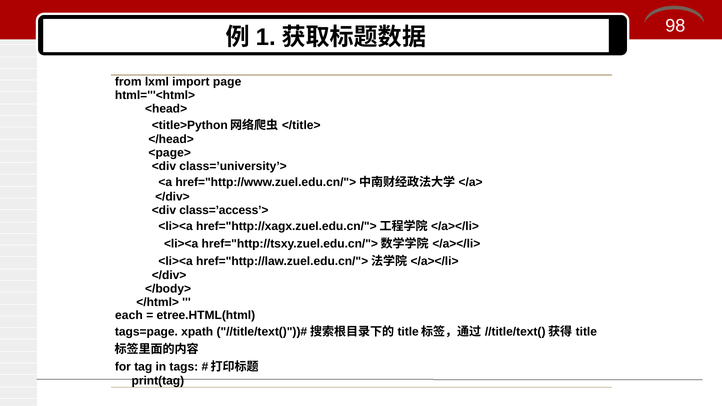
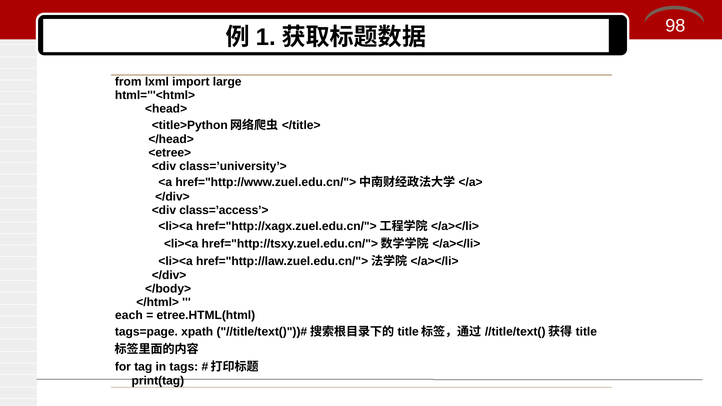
page: page -> large (227, 82)
<page>: <page> -> <etree> (170, 153)
